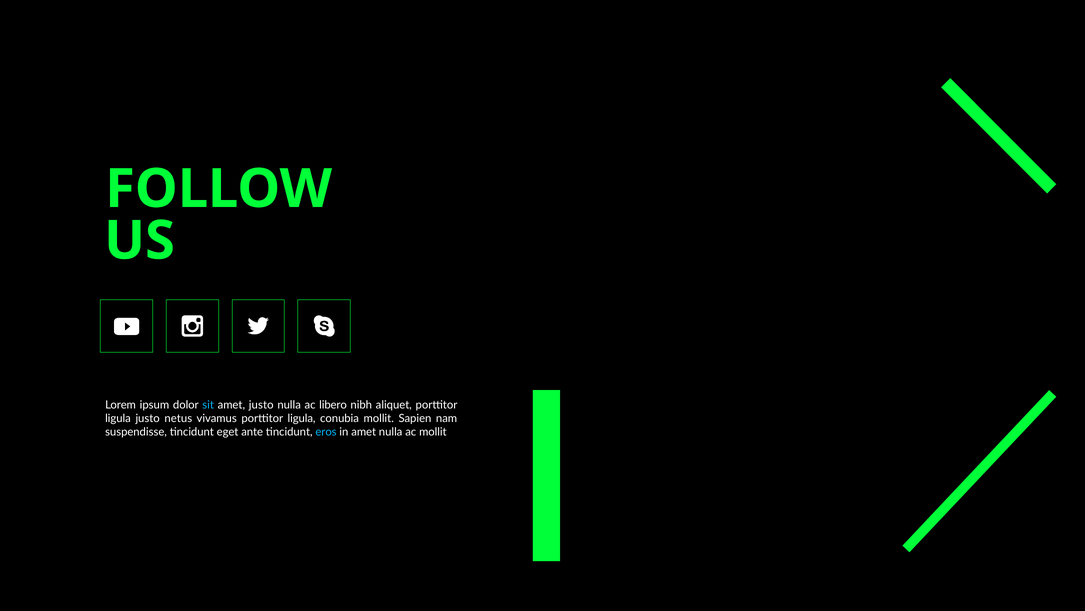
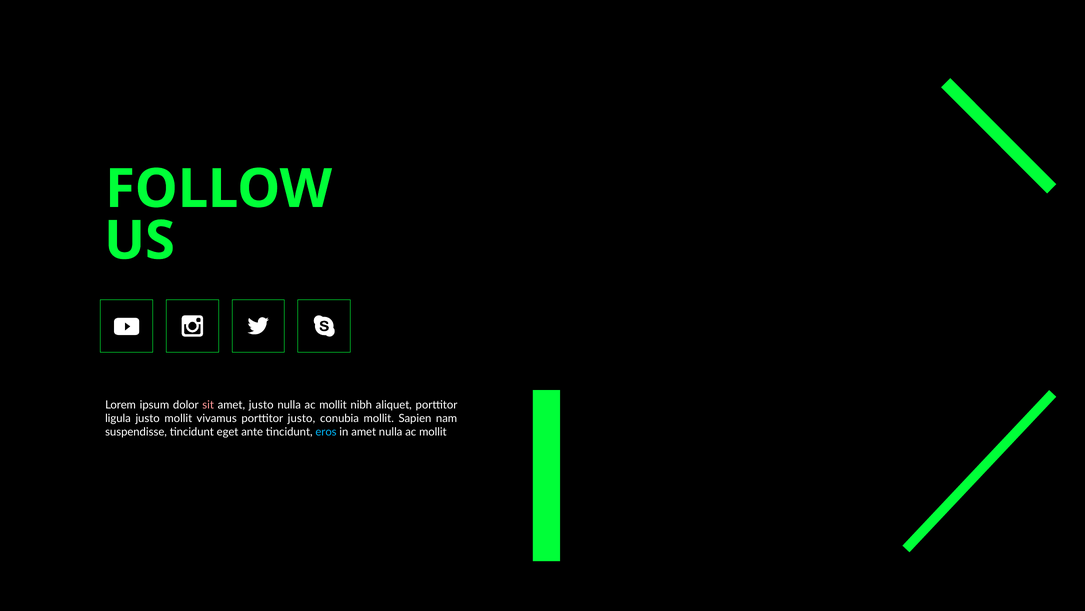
sit colour: light blue -> pink (208, 404)
libero: libero -> mollit (333, 404)
justo netus: netus -> mollit (178, 418)
vivamus porttitor ligula: ligula -> justo (301, 418)
